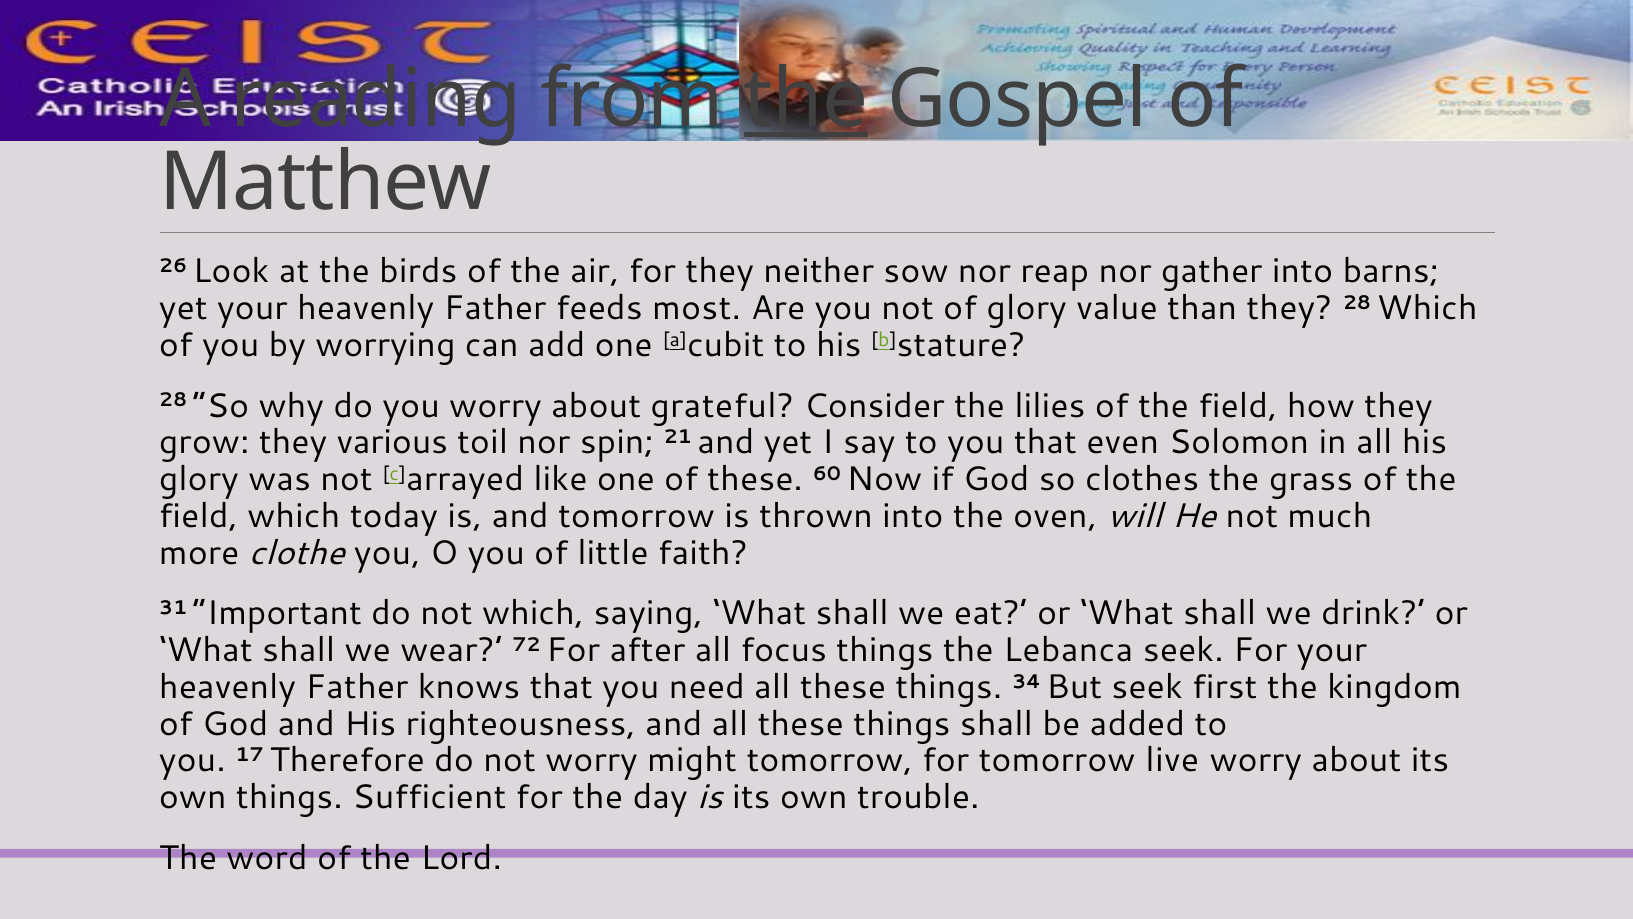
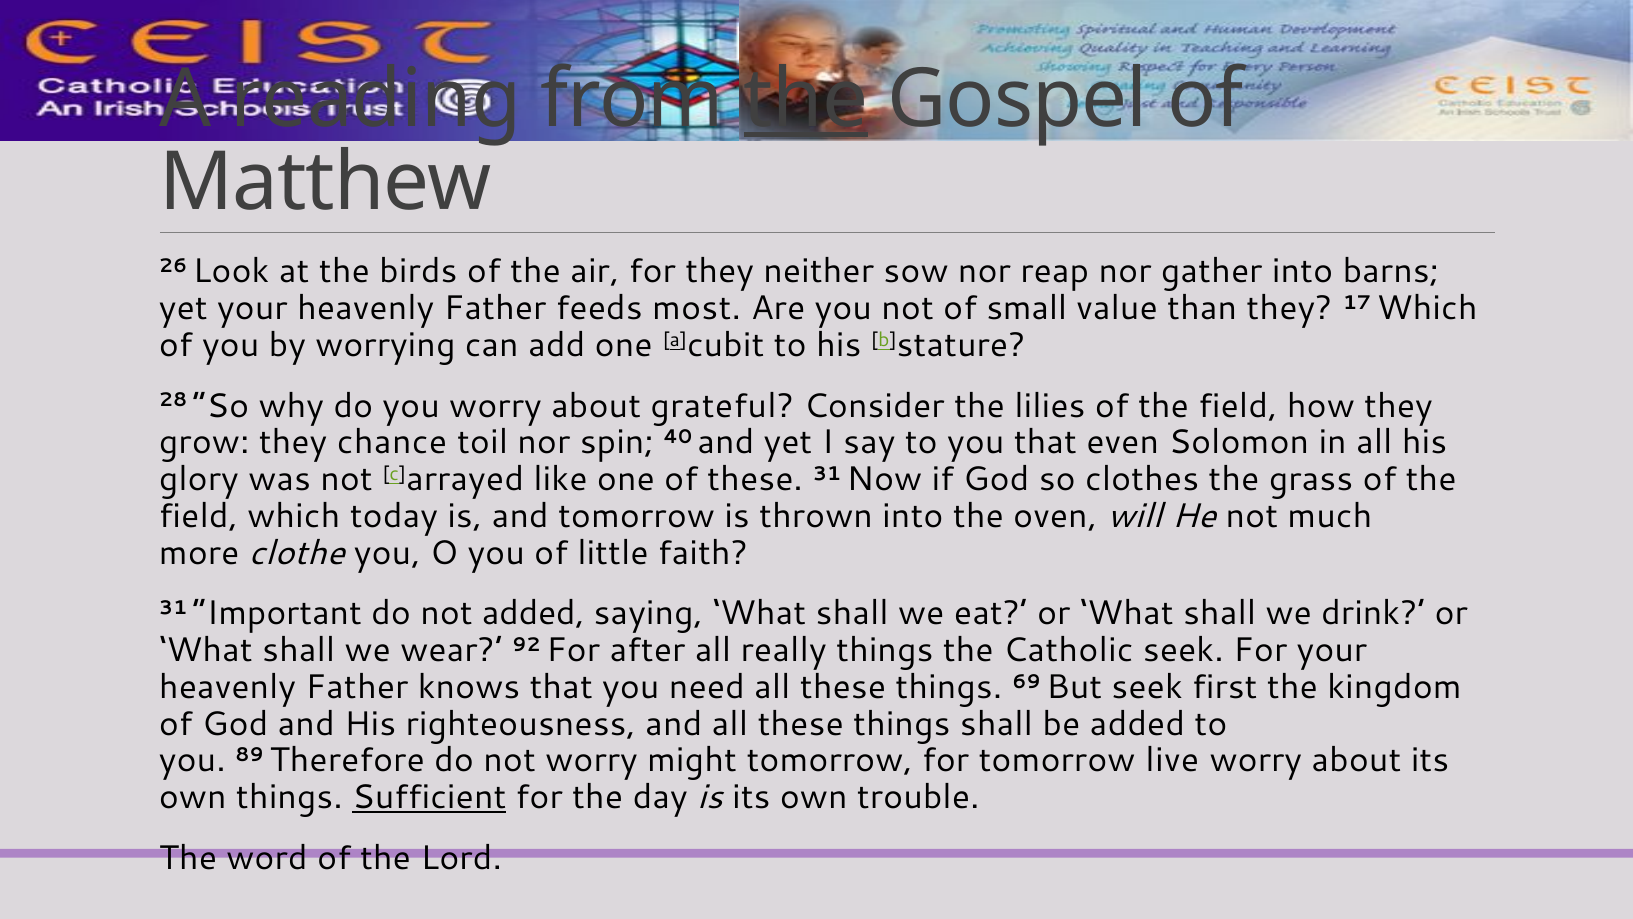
of glory: glory -> small (1027, 308)
they 28: 28 -> 17 (1357, 303)
various: various -> chance (392, 442)
21: 21 -> 40 (678, 437)
these 60: 60 -> 31 (827, 474)
not which: which -> added (533, 613)
72: 72 -> 92 (526, 644)
focus: focus -> really (784, 650)
Lebanca: Lebanca -> Catholic (1068, 650)
34: 34 -> 69 (1027, 681)
17: 17 -> 89 (249, 755)
Sufficient underline: none -> present (429, 797)
